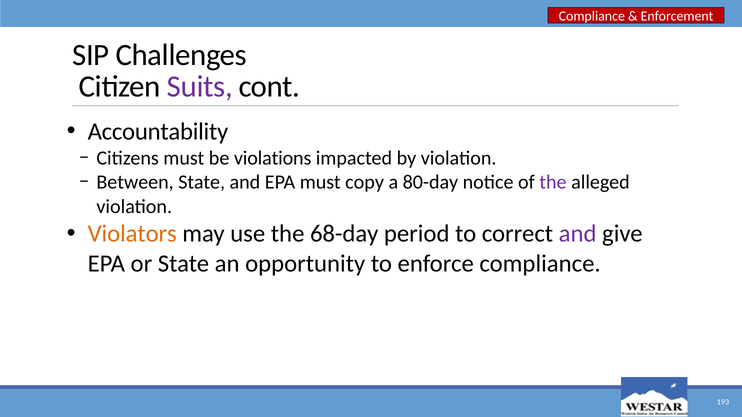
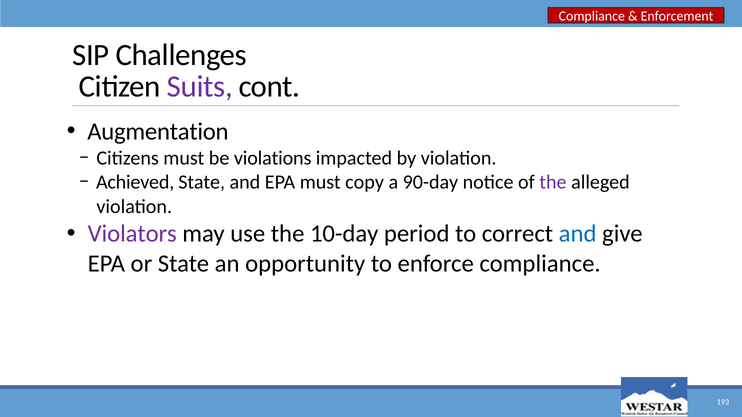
Accountability: Accountability -> Augmentation (158, 132)
Between: Between -> Achieved (135, 182)
80-day: 80-day -> 90-day (430, 182)
Violators colour: orange -> purple (132, 234)
68-day: 68-day -> 10-day (344, 234)
and colour: purple -> blue (578, 234)
